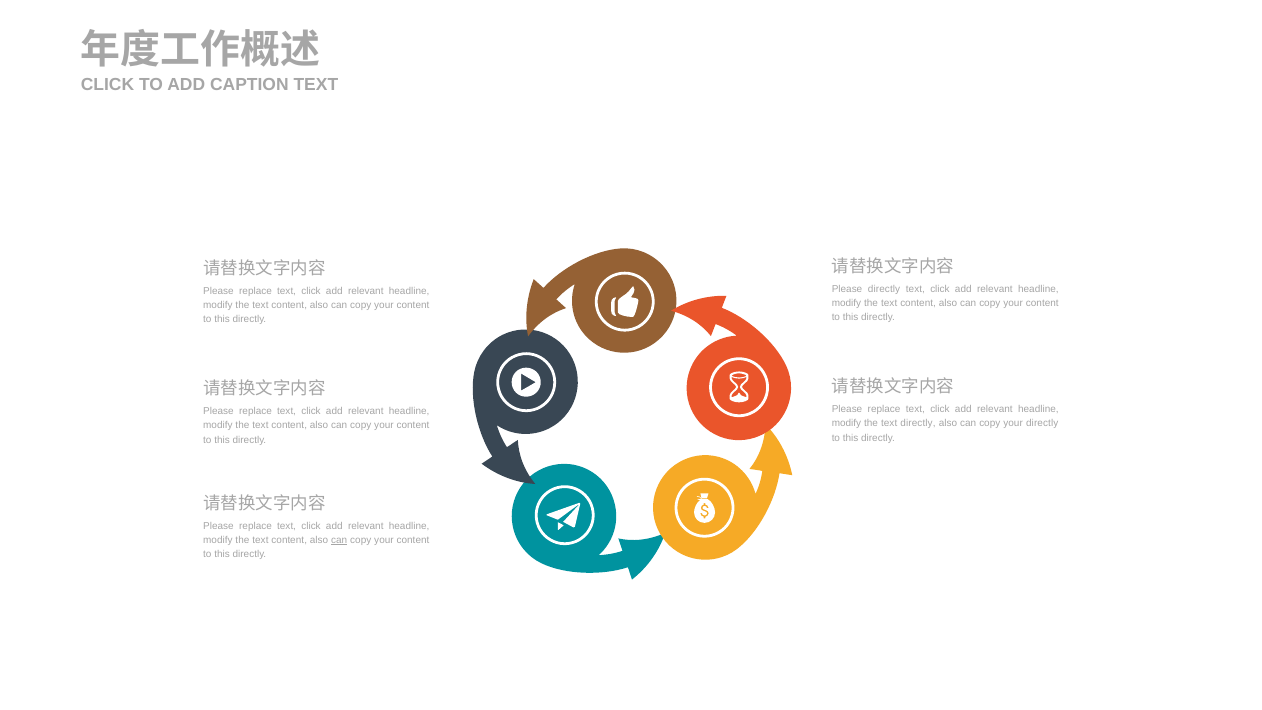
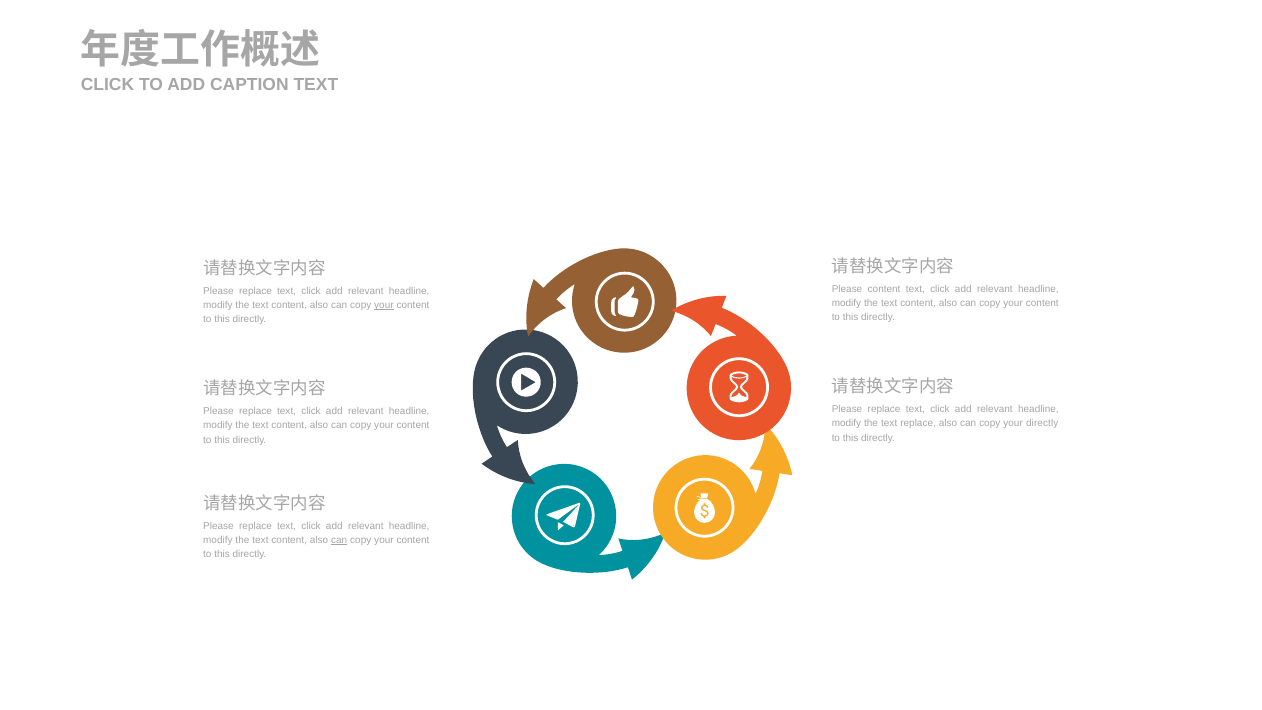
Please directly: directly -> content (884, 289)
your underline: none -> present (384, 305)
text directly: directly -> replace (918, 424)
